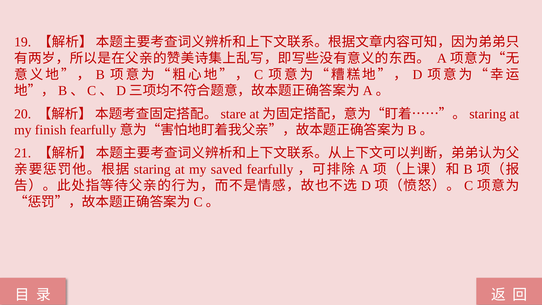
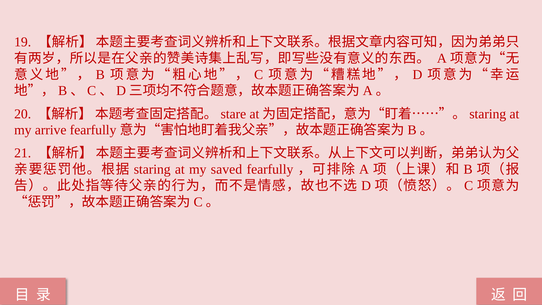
finish: finish -> arrive (51, 130)
